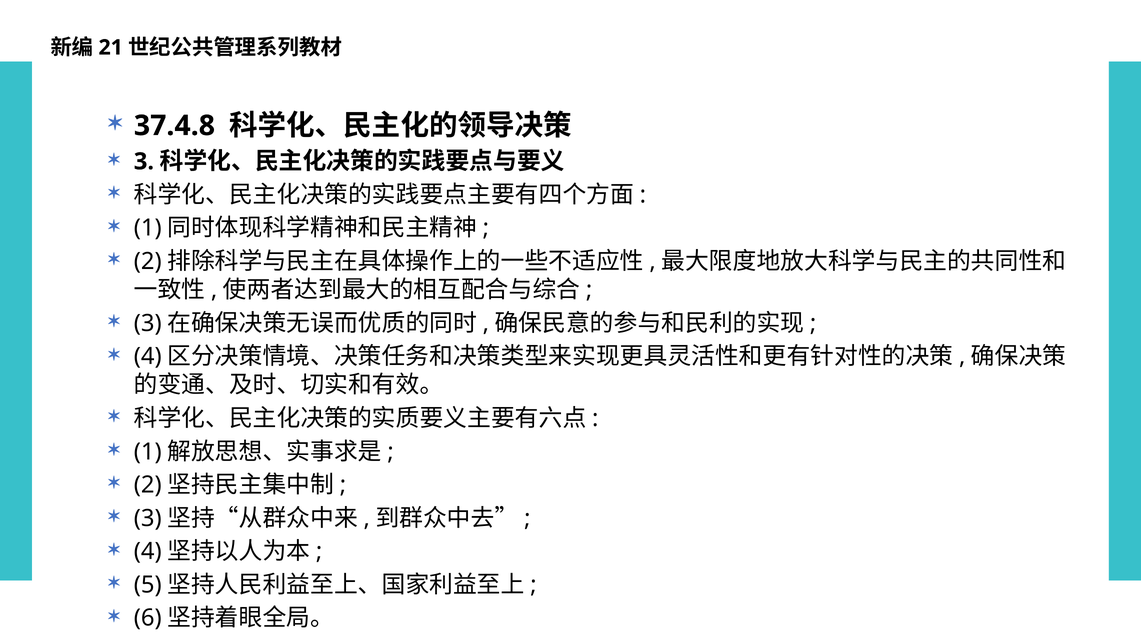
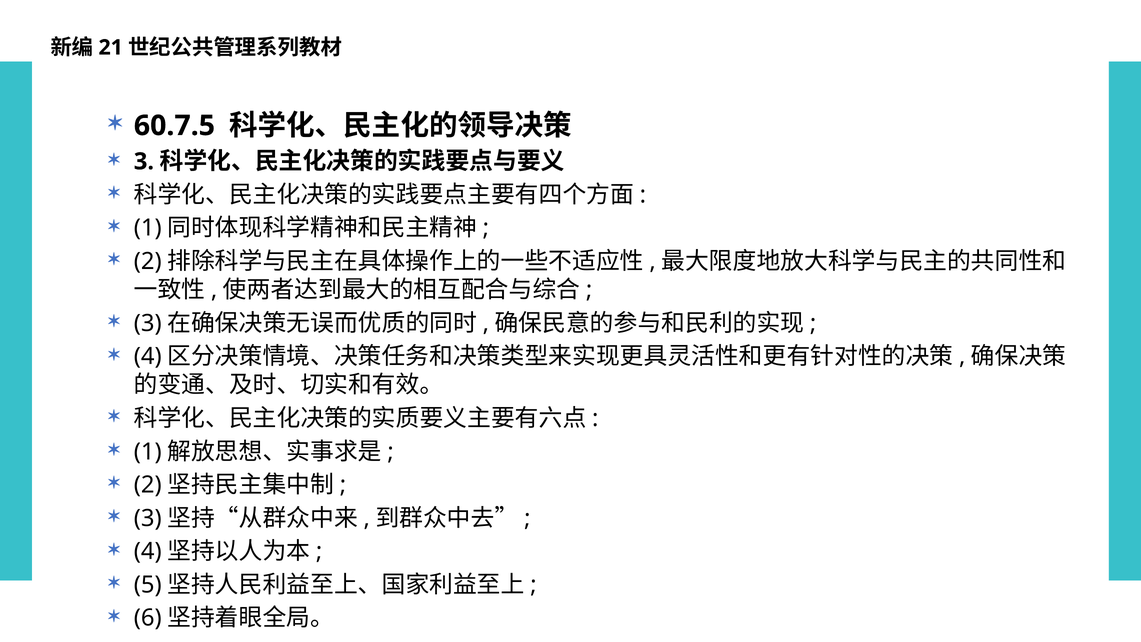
37.4.8: 37.4.8 -> 60.7.5 (174, 126)
